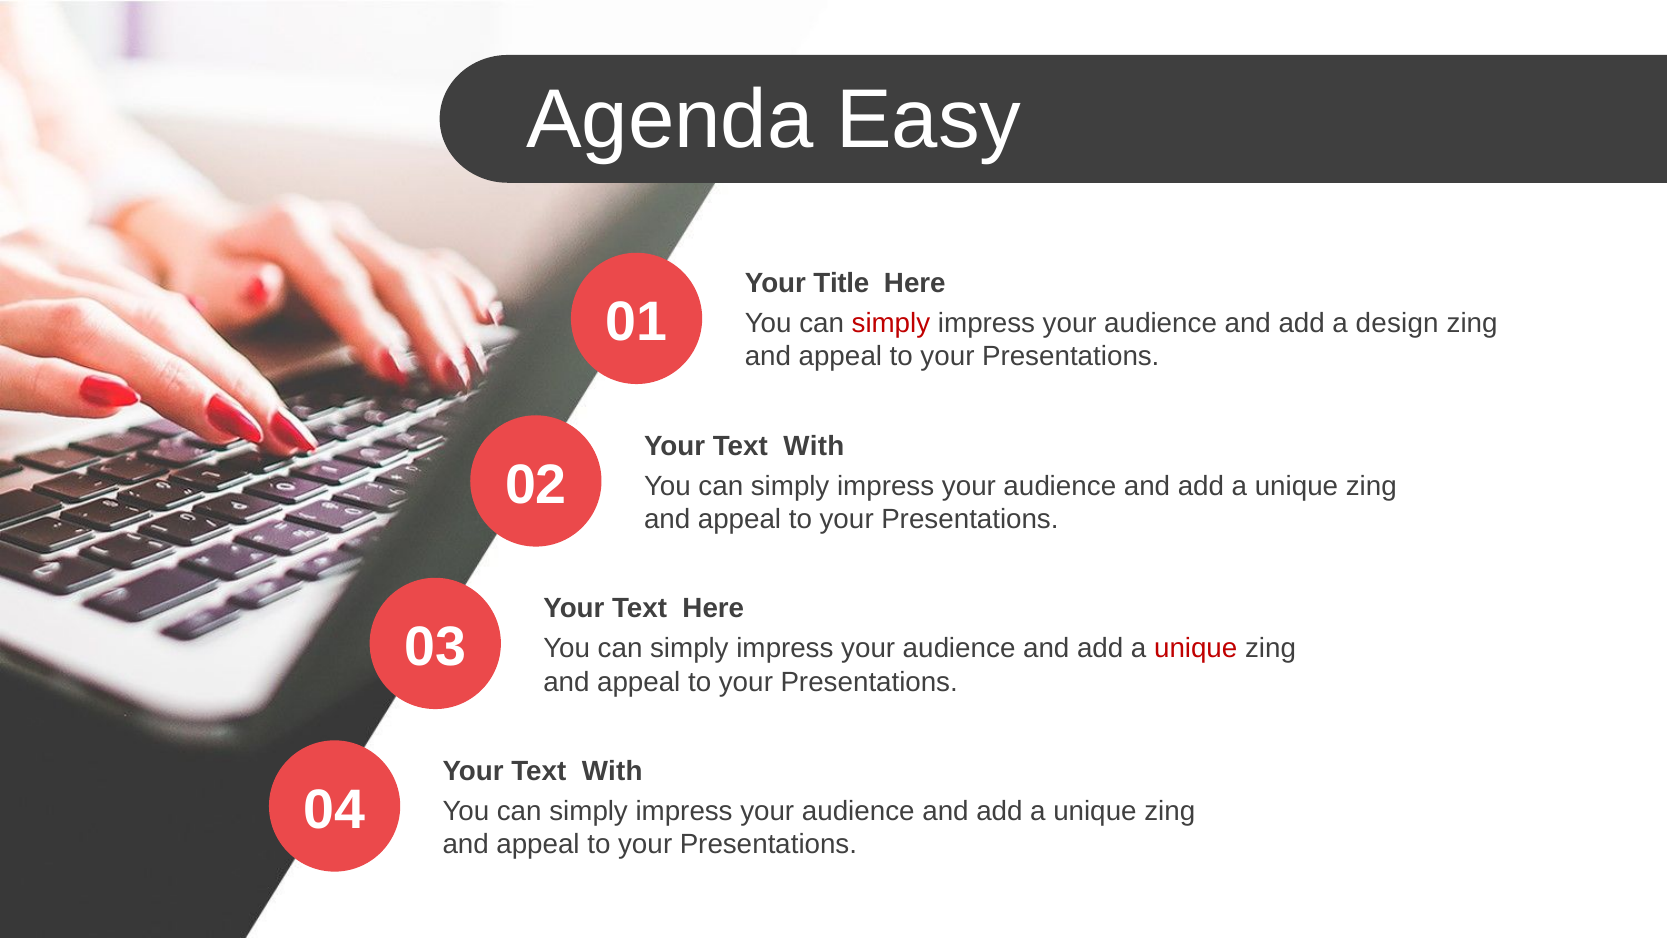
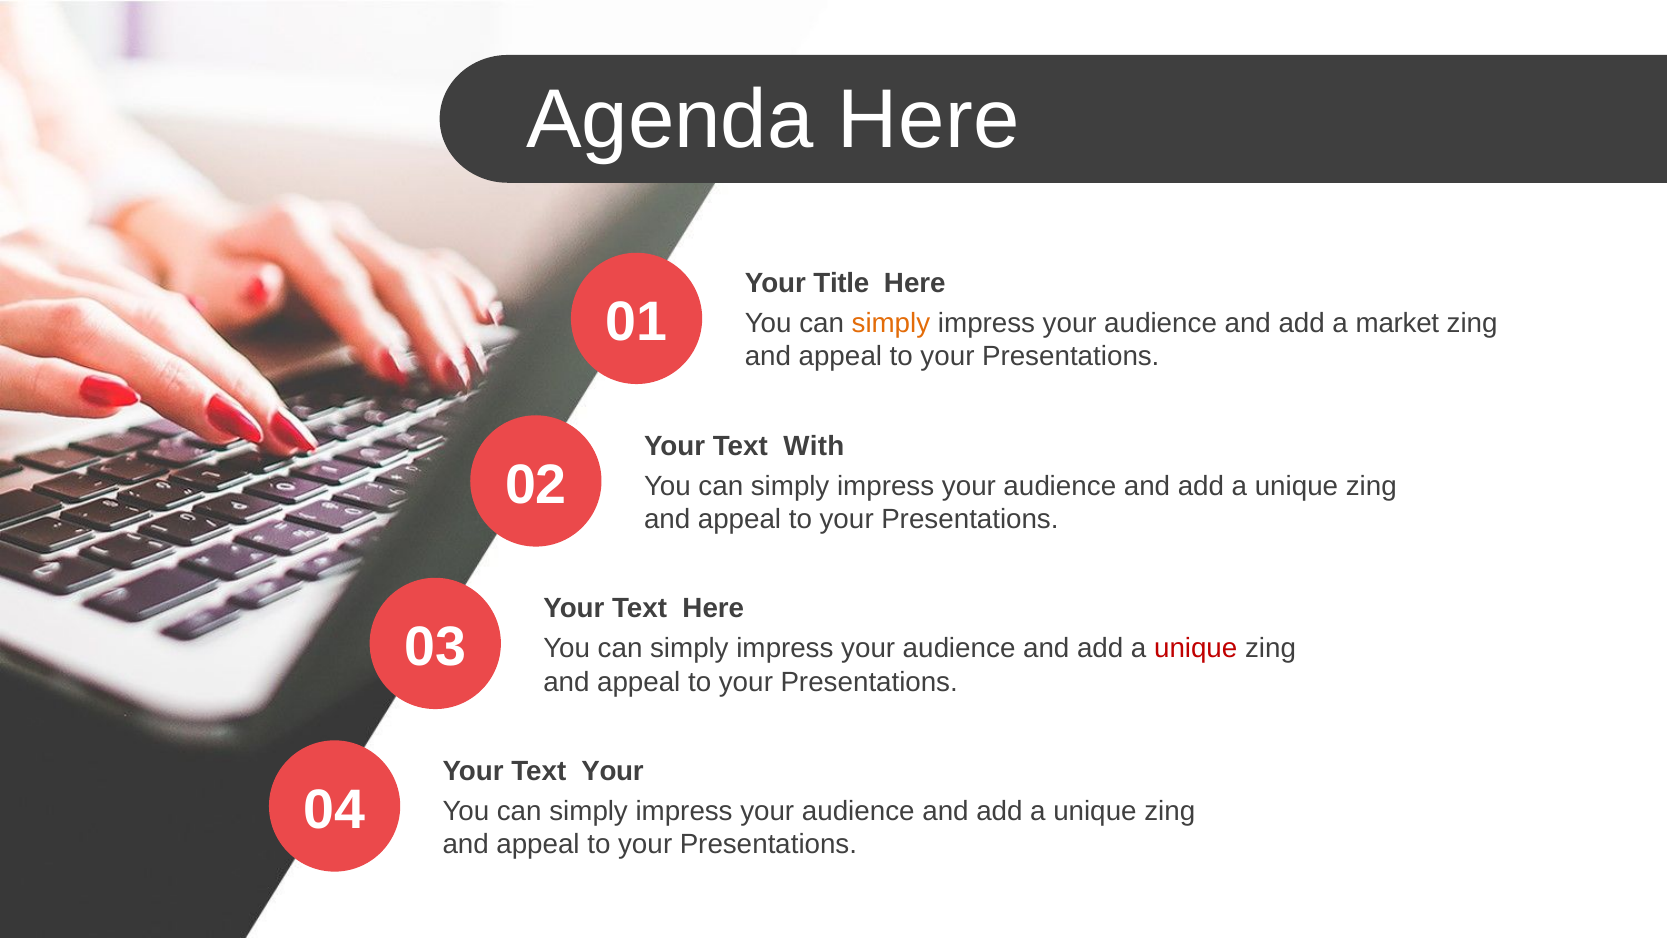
Agenda Easy: Easy -> Here (929, 120)
simply colour: red -> orange (891, 323)
design: design -> market (1397, 323)
With: With -> Your (613, 771)
